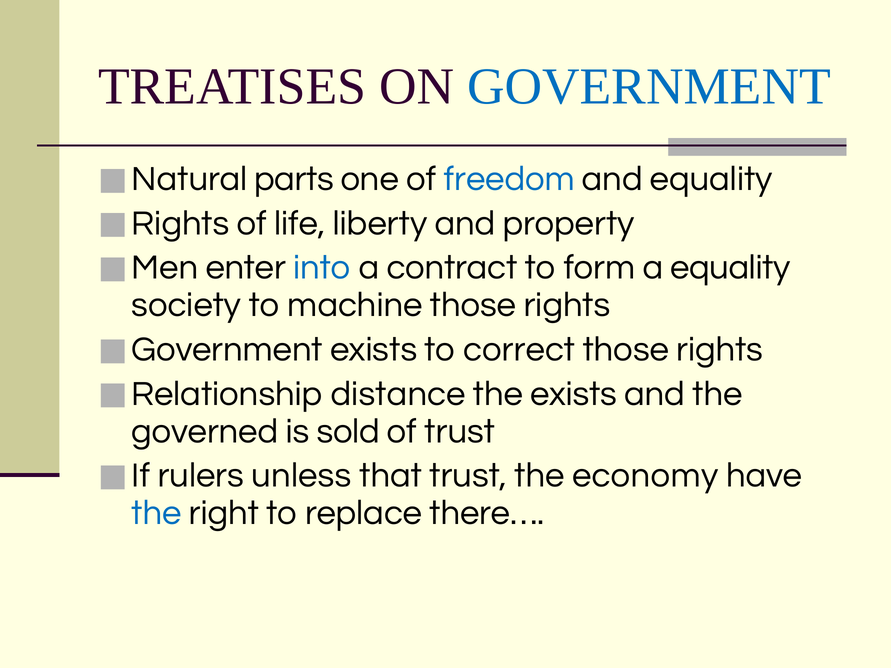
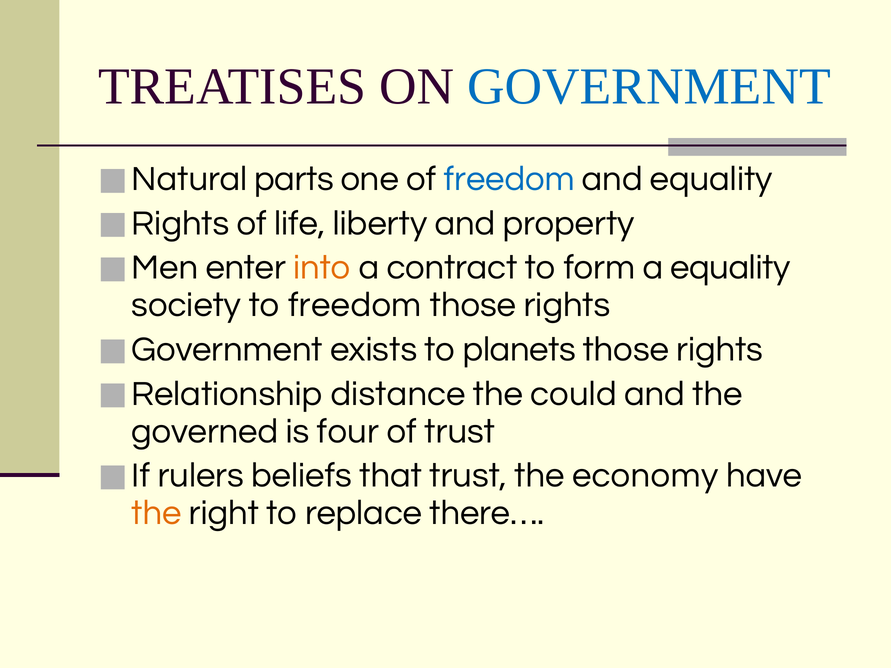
into colour: blue -> orange (322, 268)
to machine: machine -> freedom (355, 305)
correct: correct -> planets (519, 349)
the exists: exists -> could (574, 394)
sold: sold -> four (348, 431)
unless: unless -> beliefs (302, 476)
the colour: blue -> orange (156, 513)
